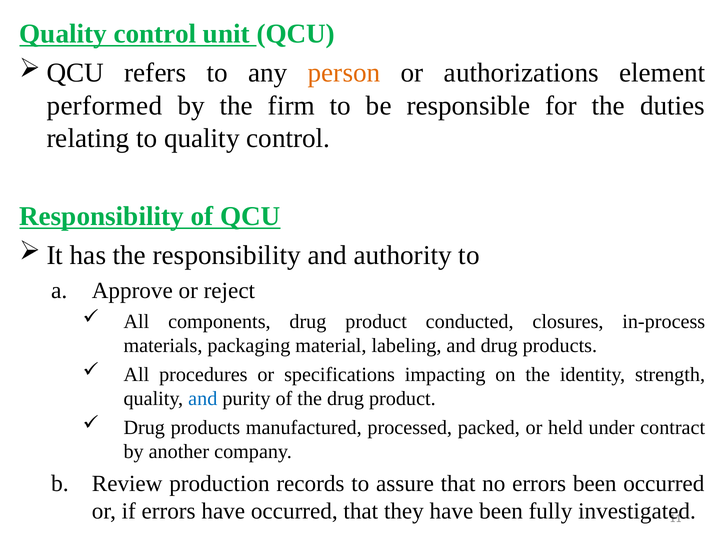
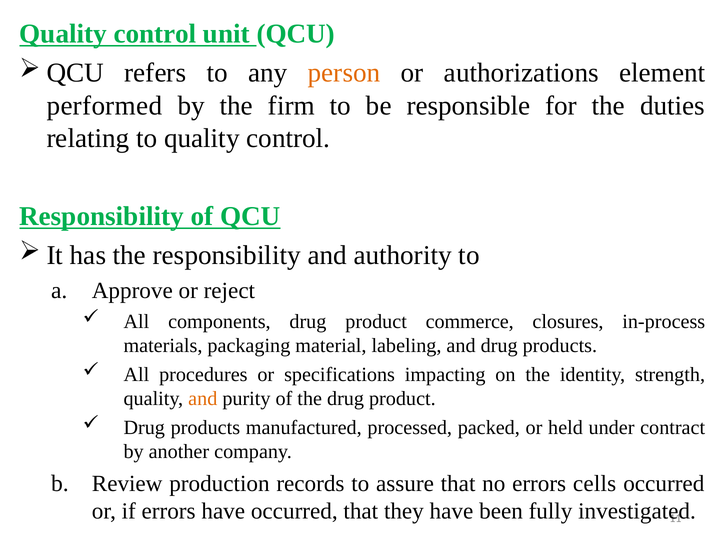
conducted: conducted -> commerce (470, 322)
and colour: blue -> orange (203, 399)
errors been: been -> cells (595, 484)
